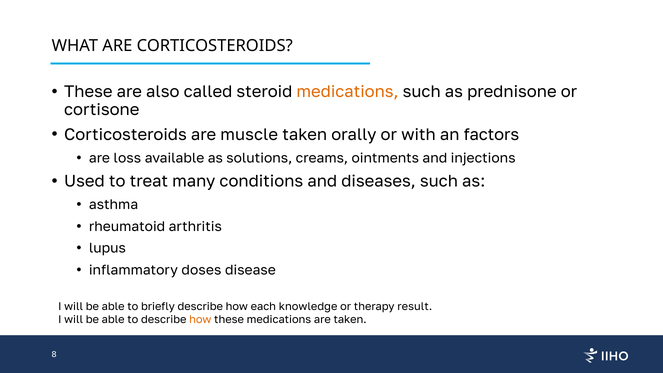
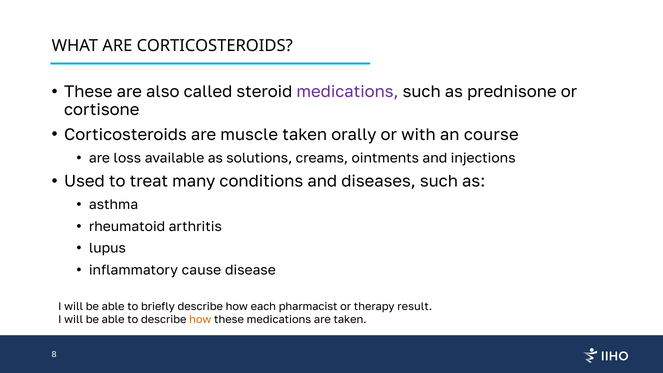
medications colour: orange -> purple (348, 92)
factors: factors -> course (491, 135)
doses: doses -> cause (201, 270)
knowledge: knowledge -> pharmacist (308, 307)
